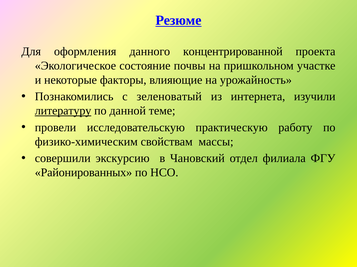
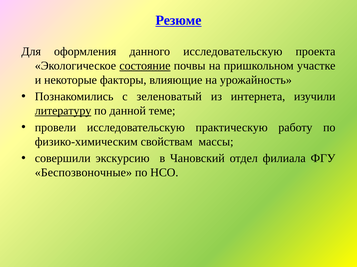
данного концентрированной: концентрированной -> исследовательскую (233, 52)
состояние underline: none -> present (145, 66)
Районированных: Районированных -> Беспозвоночные (83, 173)
